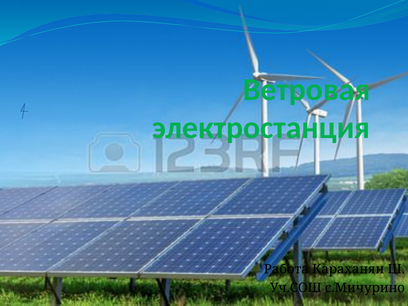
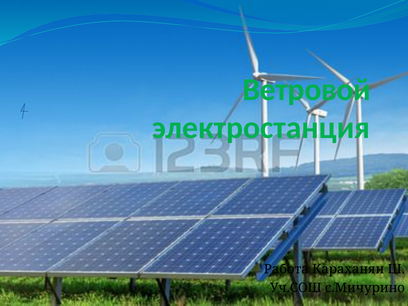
Ветровая: Ветровая -> Ветровой (307, 90)
